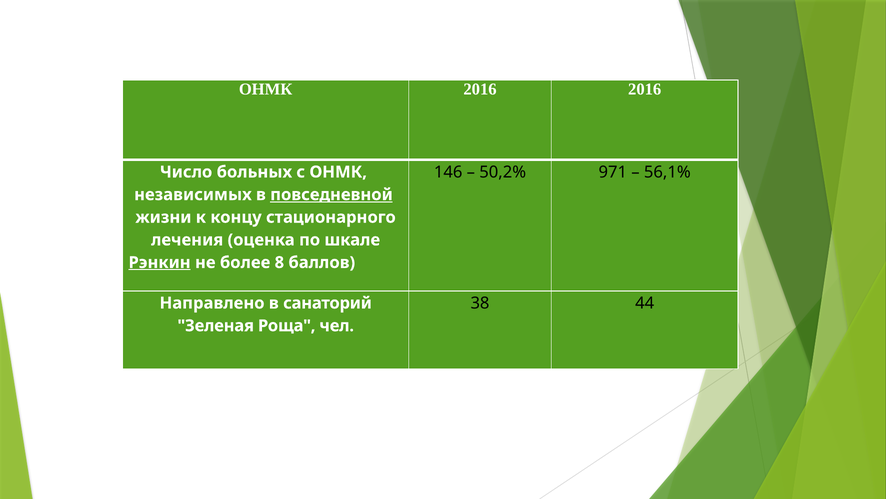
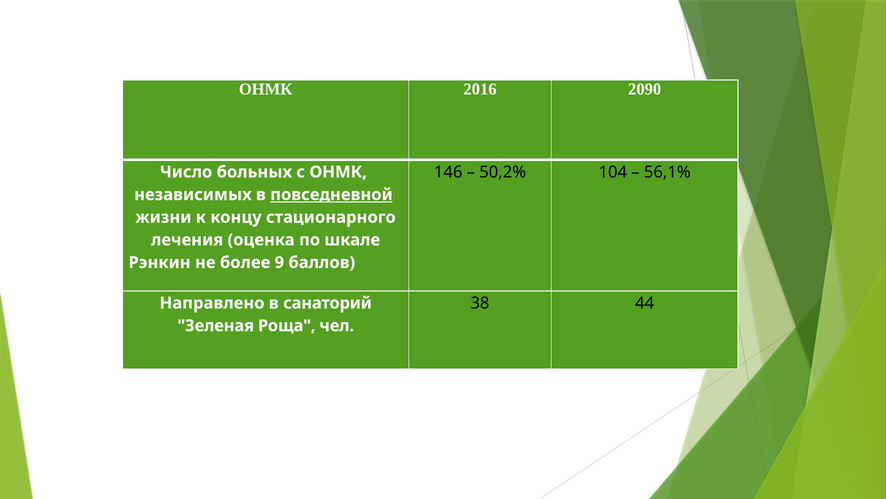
2016 2016: 2016 -> 2090 (645, 89)
971: 971 -> 104 (613, 172)
Рэнкин underline: present -> none (160, 262)
8: 8 -> 9 (279, 262)
